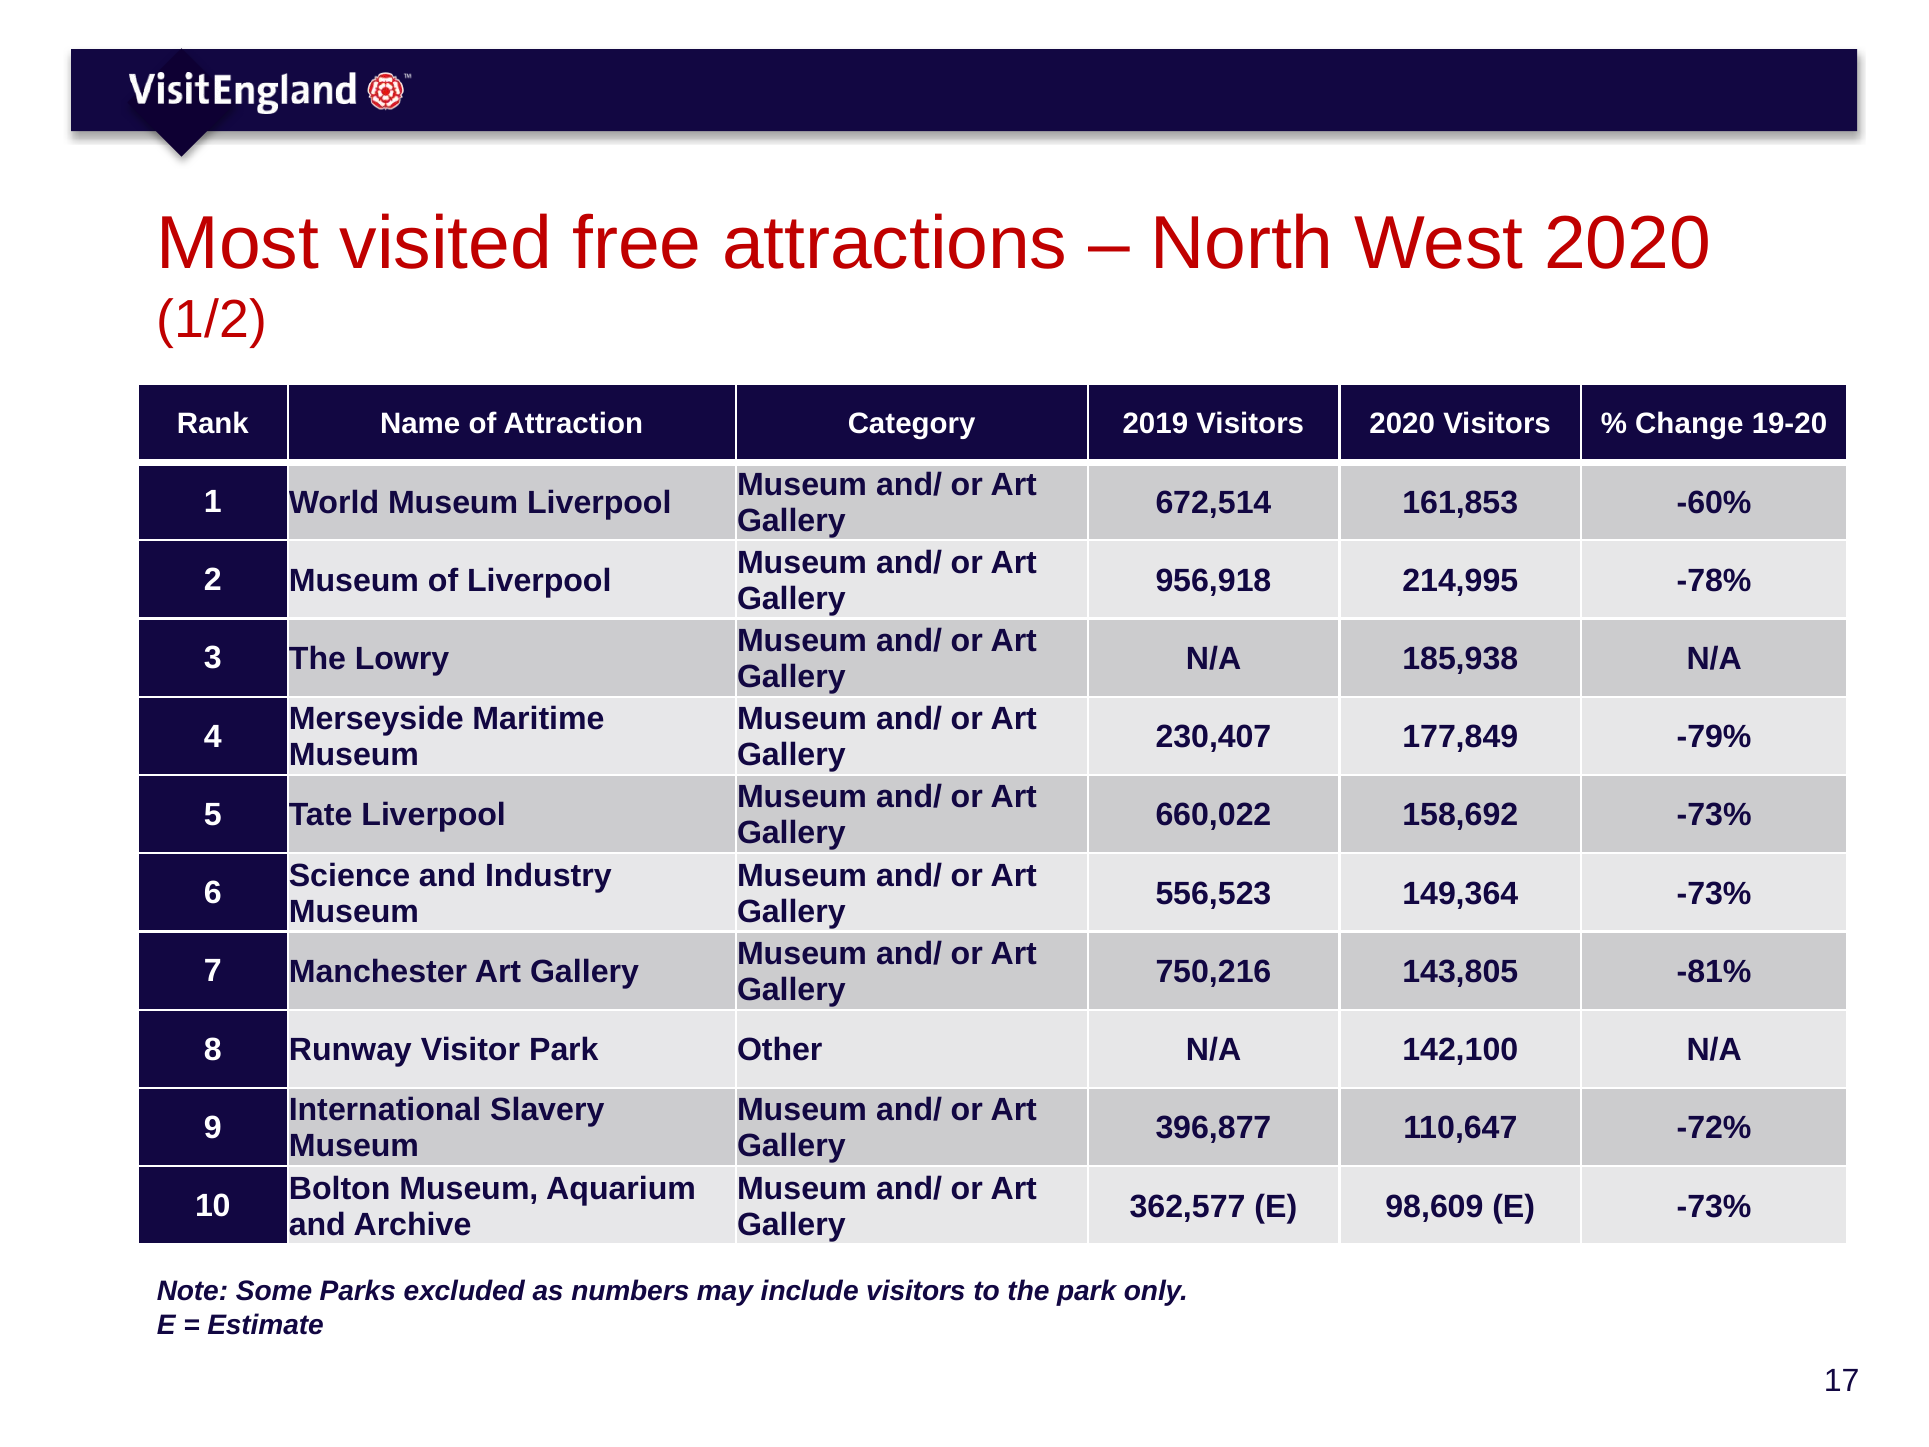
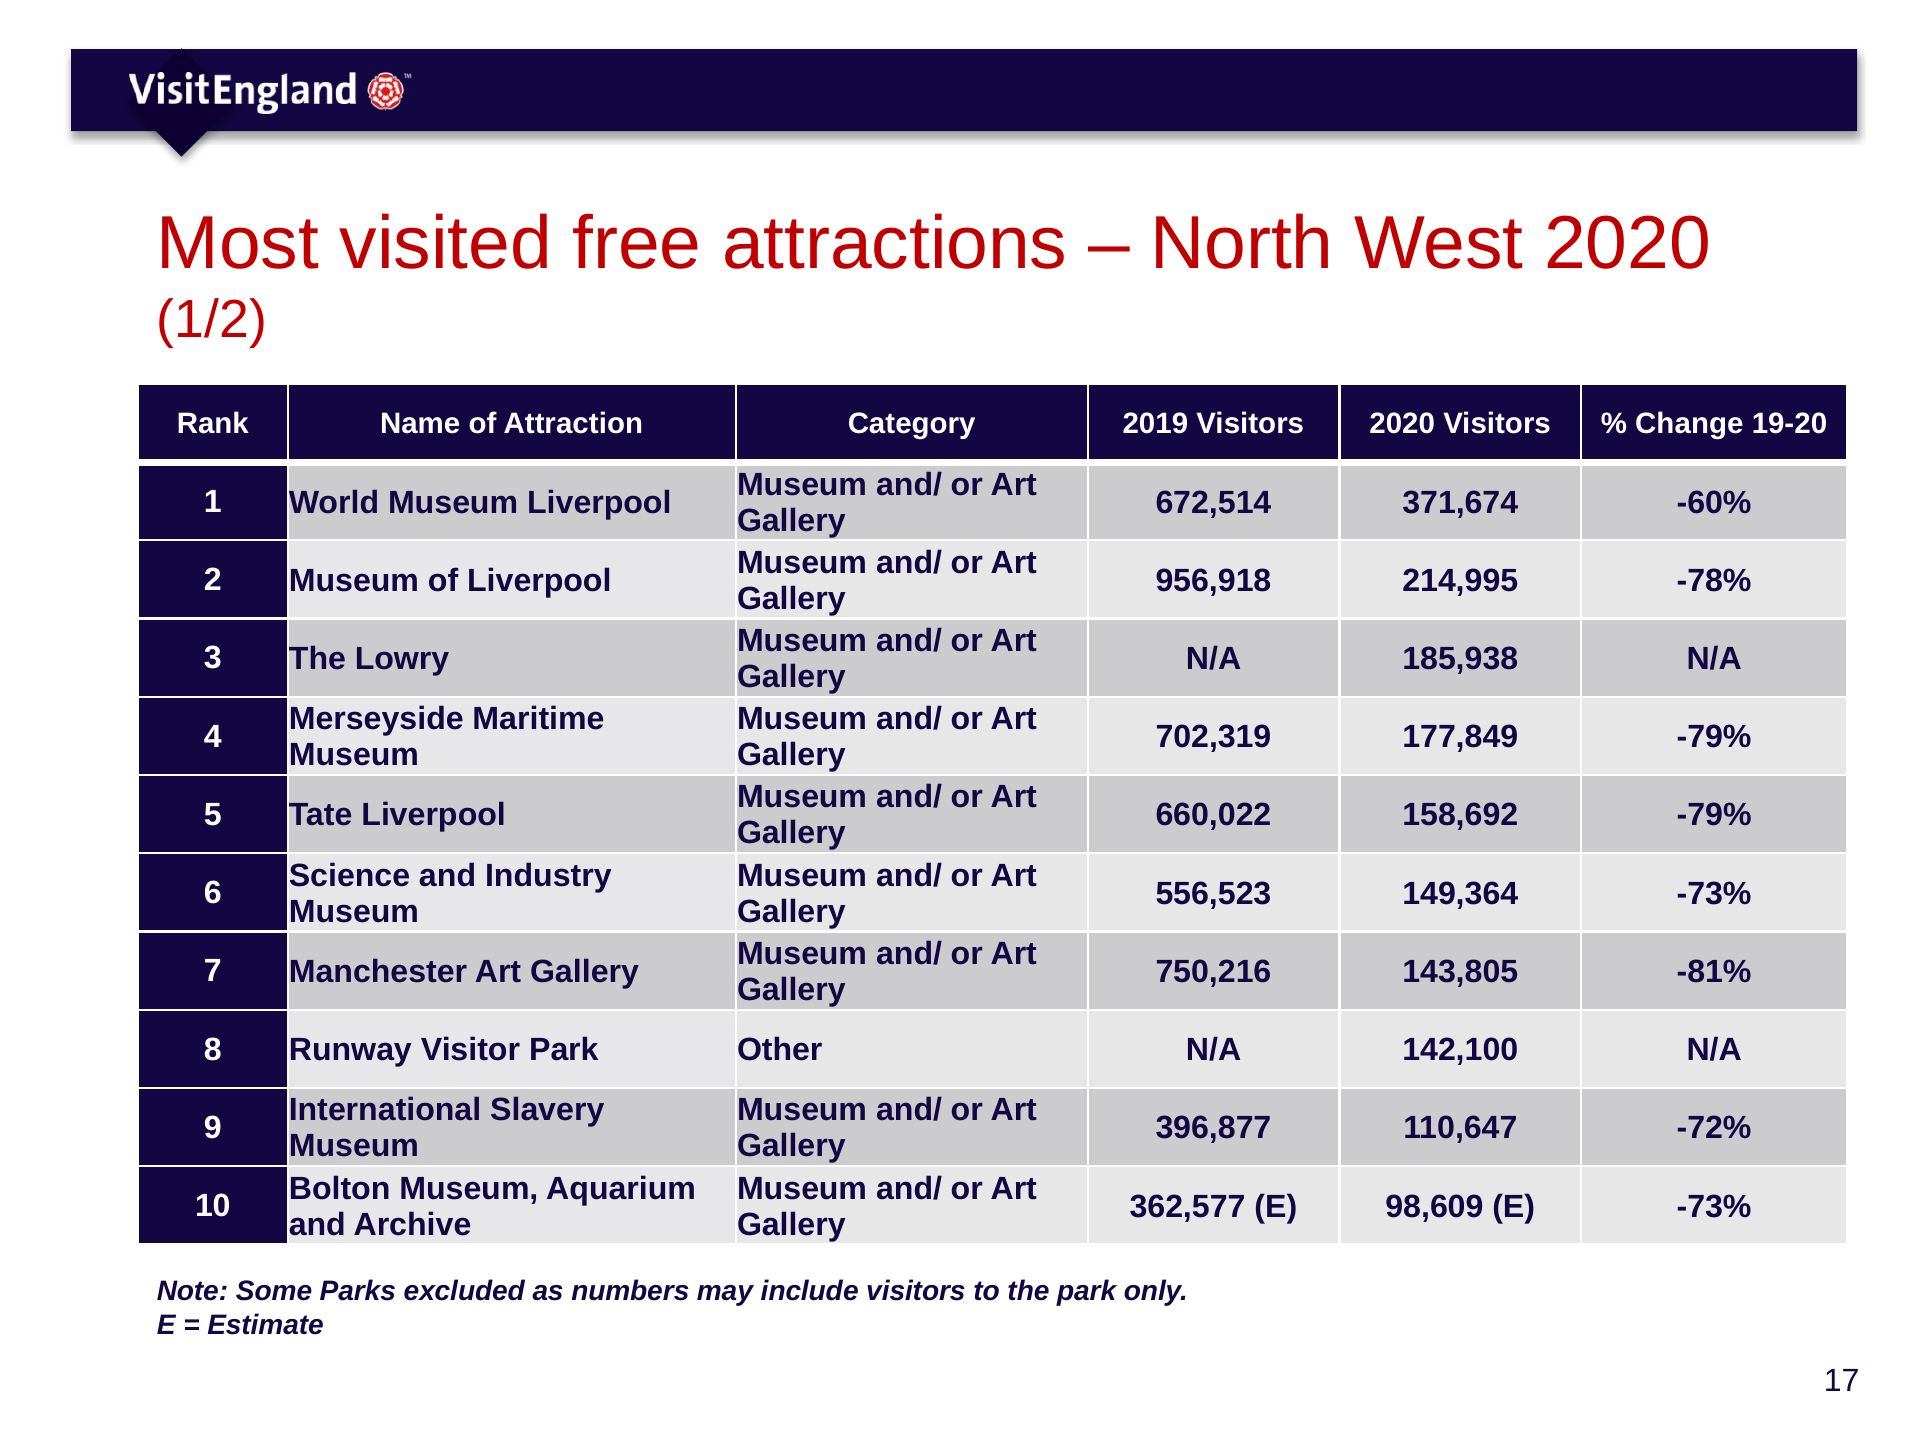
161,853: 161,853 -> 371,674 (1460, 502)
230,407: 230,407 -> 702,319 (1213, 737)
158,692 -73%: -73% -> -79% (1714, 815)
